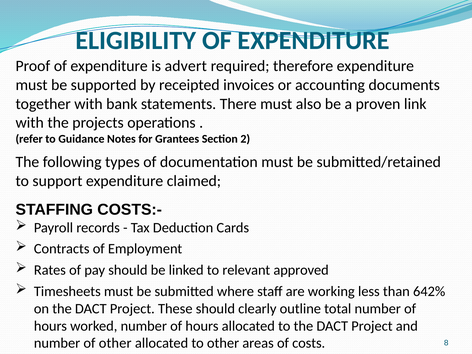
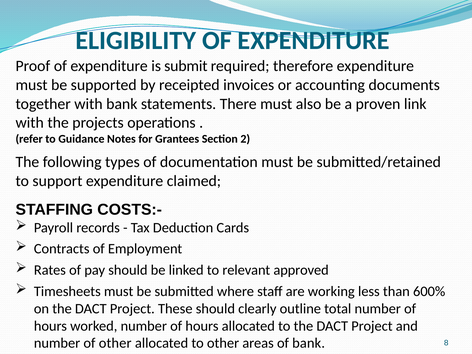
advert: advert -> submit (186, 66)
642%: 642% -> 600% (429, 291)
of costs: costs -> bank (309, 343)
